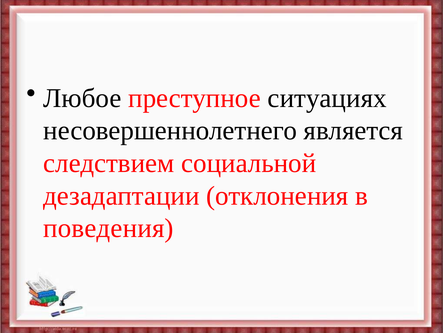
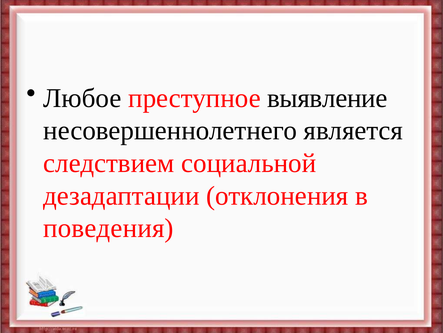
ситуациях: ситуациях -> выявление (327, 98)
